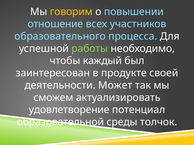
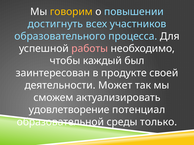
отношение: отношение -> достигнуть (55, 24)
работы colour: light green -> pink (90, 49)
толчок: толчок -> только (159, 122)
